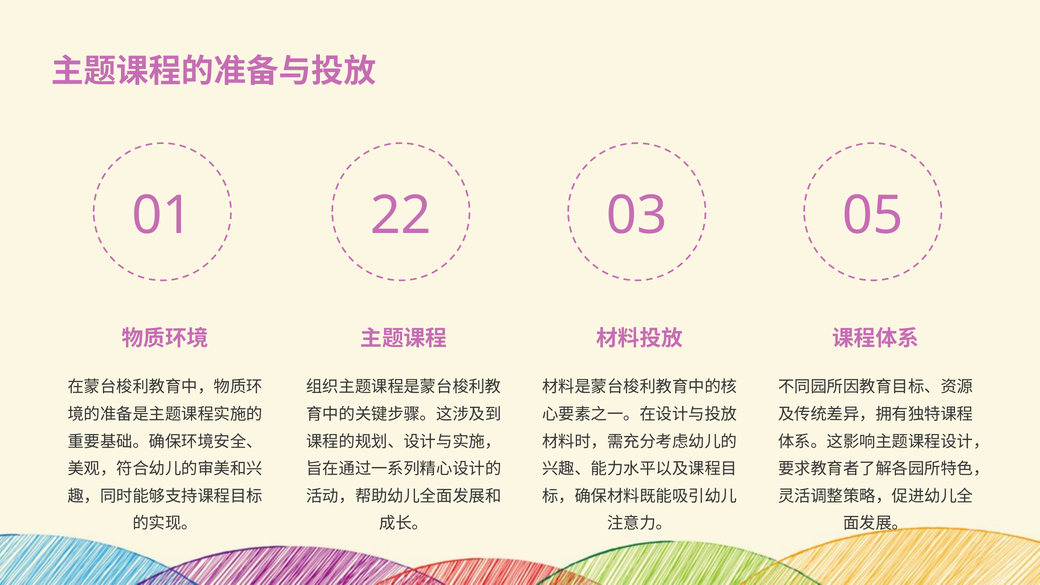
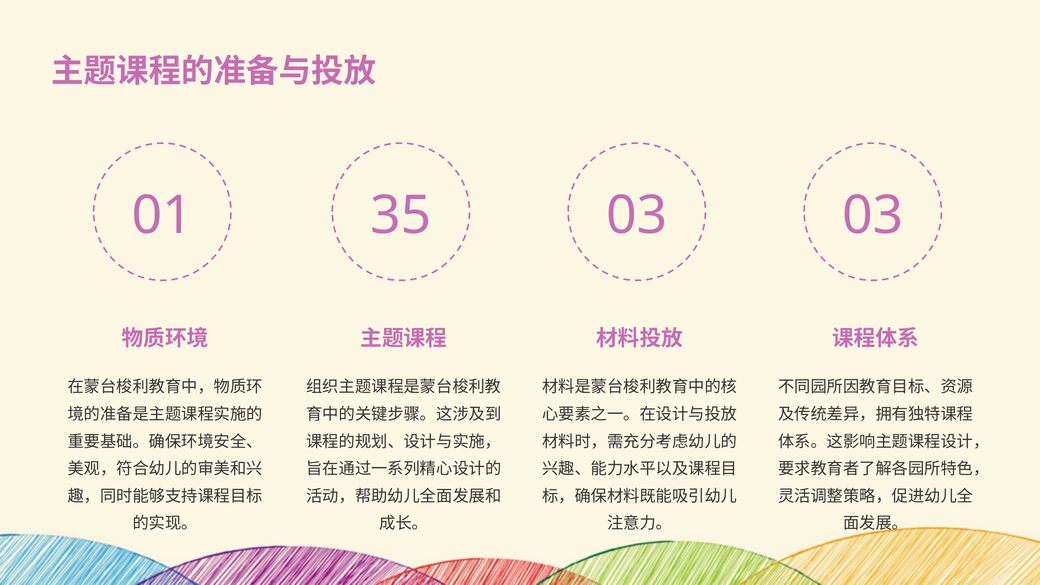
22: 22 -> 35 (401, 216)
03 05: 05 -> 03 (873, 216)
